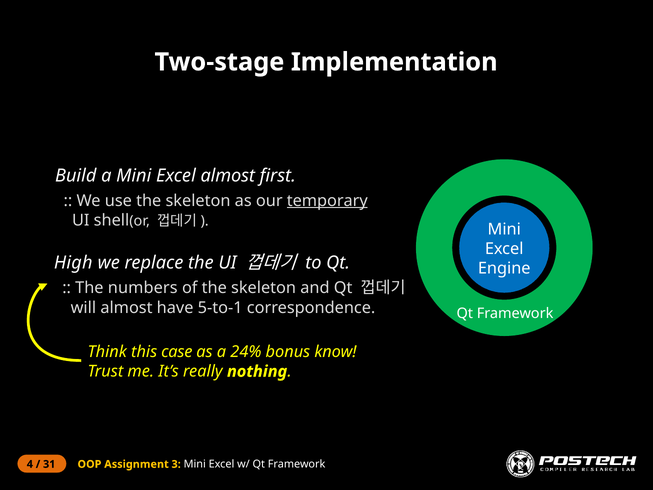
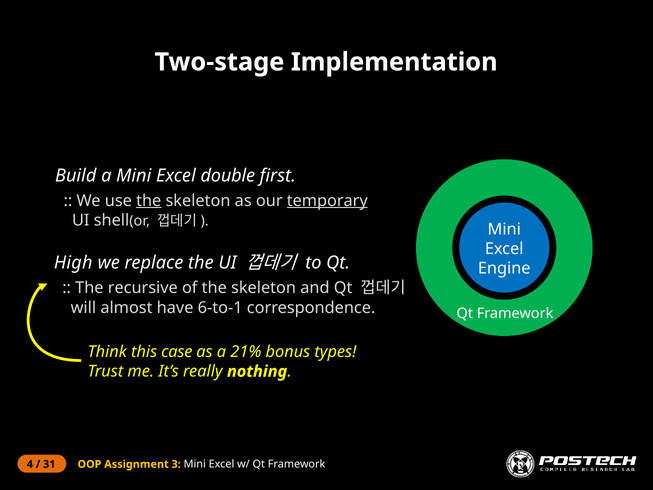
Excel almost: almost -> double (228, 175)
the underline: none -> present (149, 201)
numbers: numbers -> recursive (143, 288)
5-to-1: 5-to-1 -> 6-to-1 (220, 308)
24%: 24% -> 21% (246, 352)
know: know -> types (335, 352)
